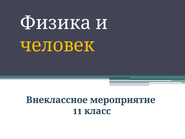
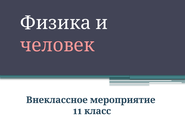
человек colour: yellow -> pink (57, 45)
